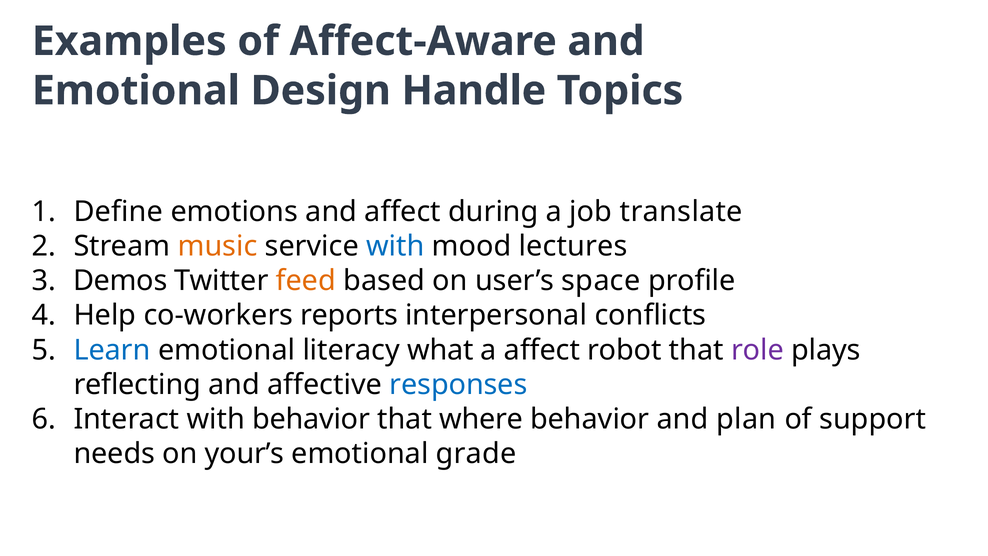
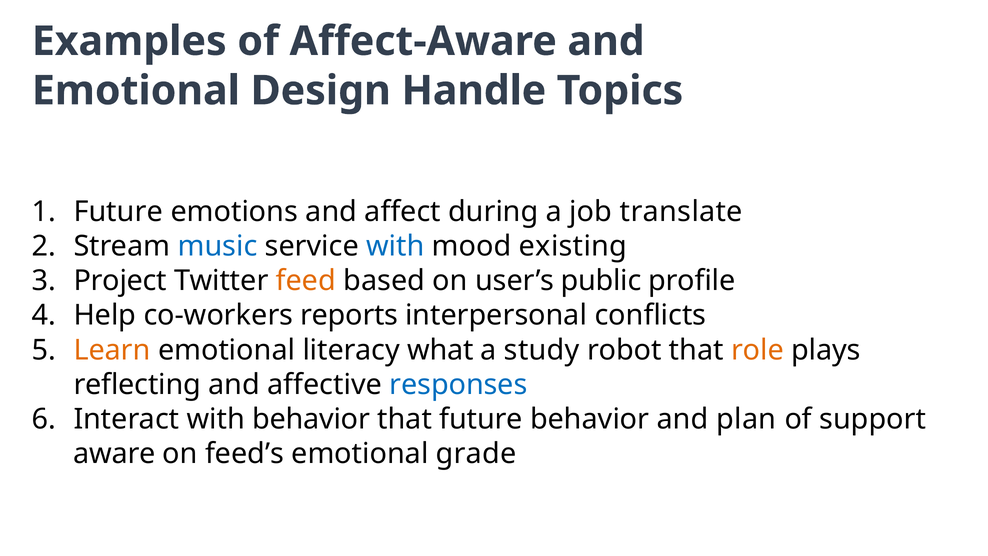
Define: Define -> Future (118, 212)
music colour: orange -> blue (218, 246)
lectures: lectures -> existing (573, 246)
Demos: Demos -> Project (120, 281)
space: space -> public (601, 281)
Learn colour: blue -> orange (112, 350)
a affect: affect -> study (542, 350)
role colour: purple -> orange (757, 350)
that where: where -> future (481, 419)
needs: needs -> aware (114, 454)
your’s: your’s -> feed’s (244, 454)
